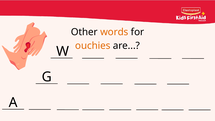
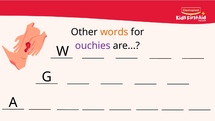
ouchies colour: orange -> purple (93, 46)
